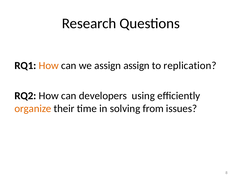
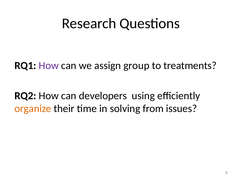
How colour: orange -> purple (49, 66)
assign assign: assign -> group (136, 66)
replication: replication -> treatments (190, 66)
